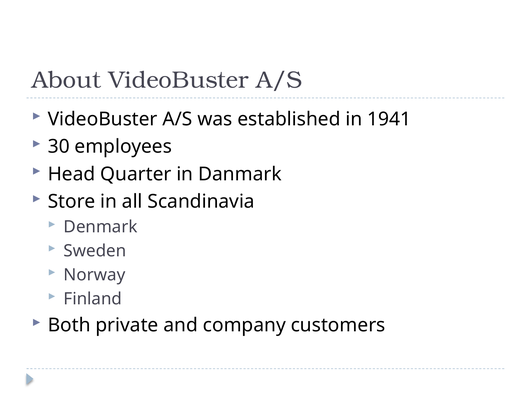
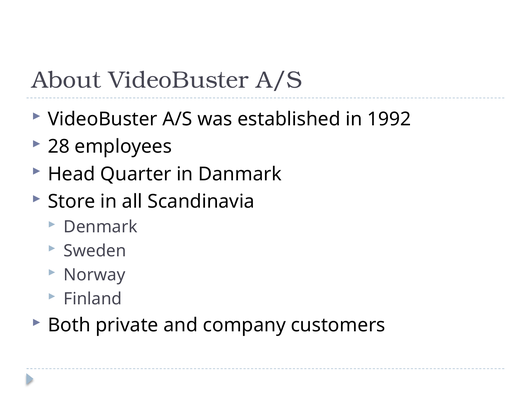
1941: 1941 -> 1992 (389, 119)
30: 30 -> 28 (59, 147)
